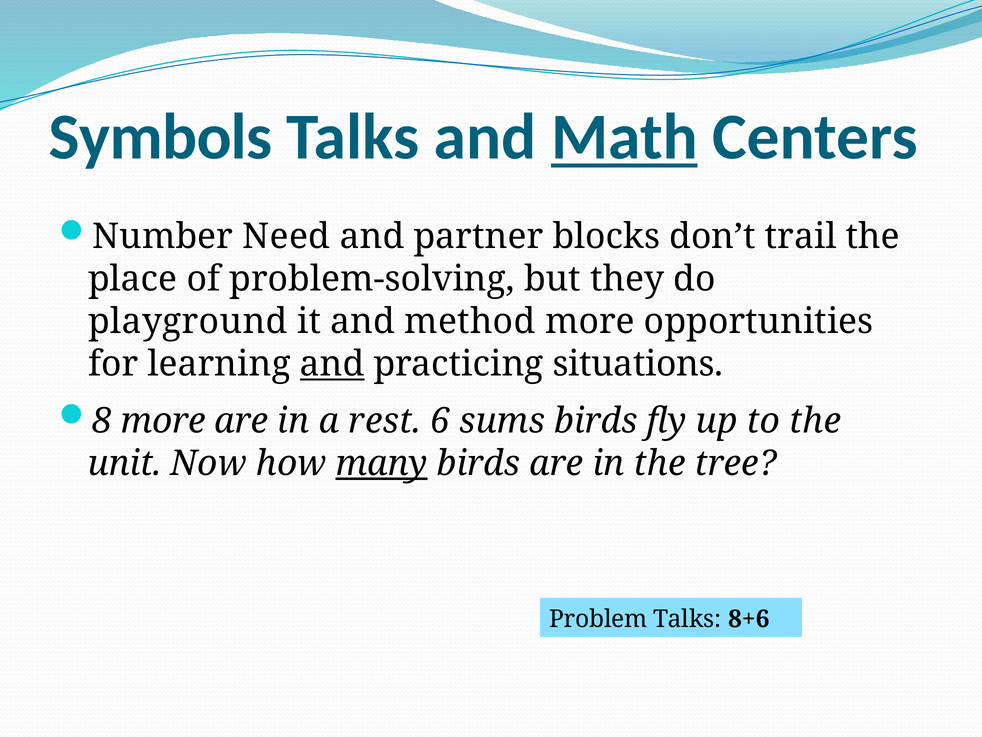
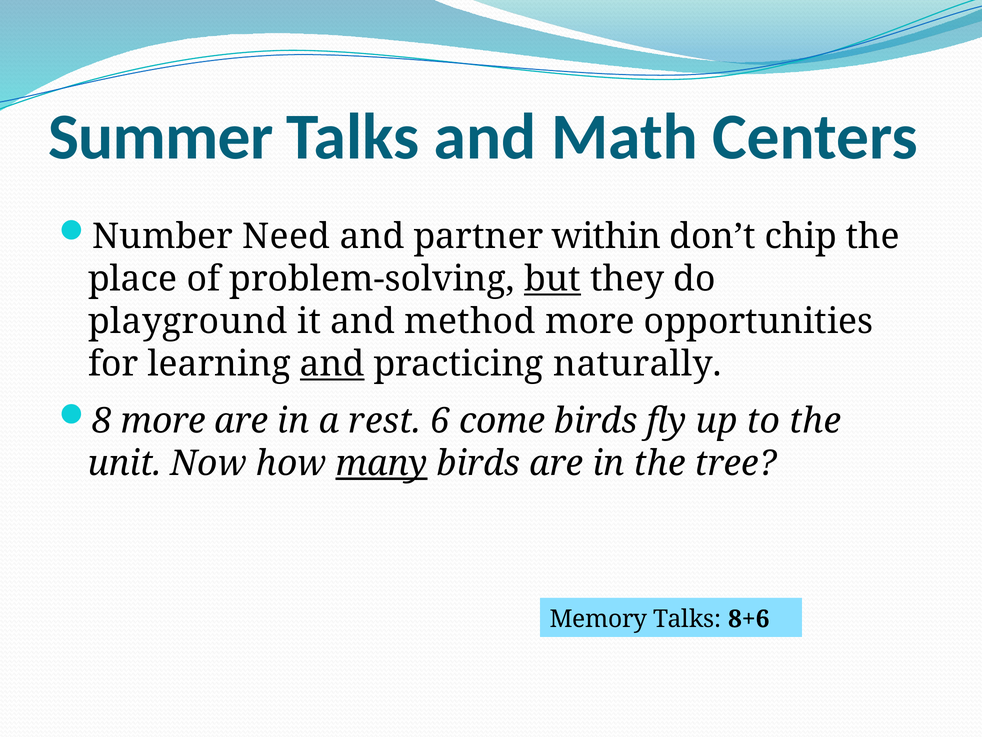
Symbols: Symbols -> Summer (161, 137)
Math underline: present -> none (624, 137)
blocks: blocks -> within (606, 236)
trail: trail -> chip (801, 236)
but underline: none -> present (553, 279)
situations: situations -> naturally (638, 364)
sums: sums -> come (502, 421)
Problem: Problem -> Memory (598, 619)
